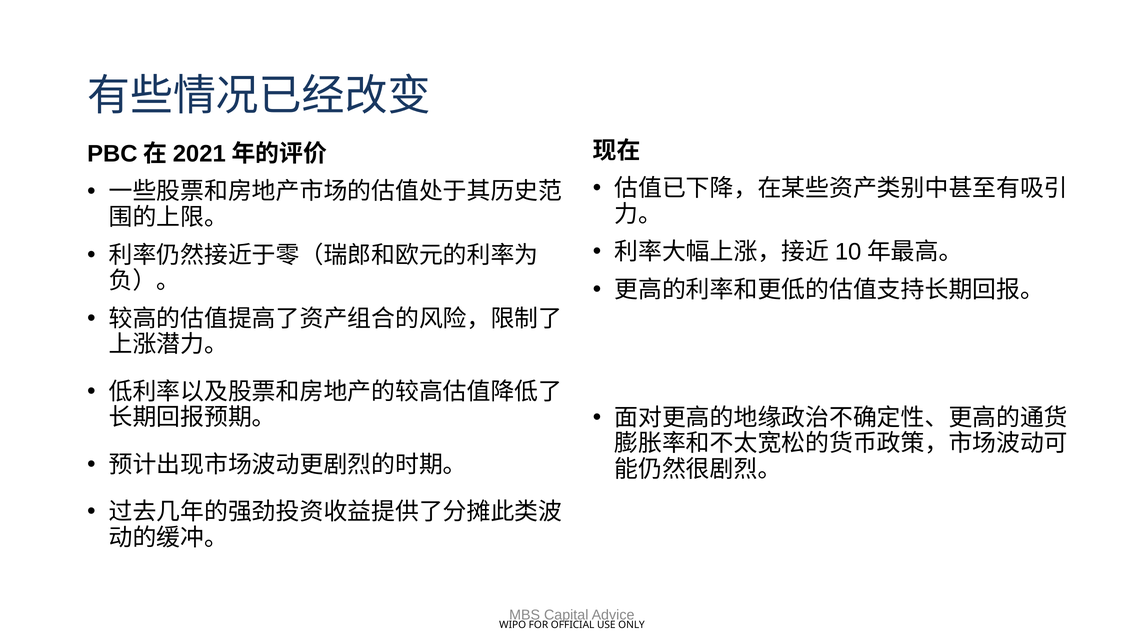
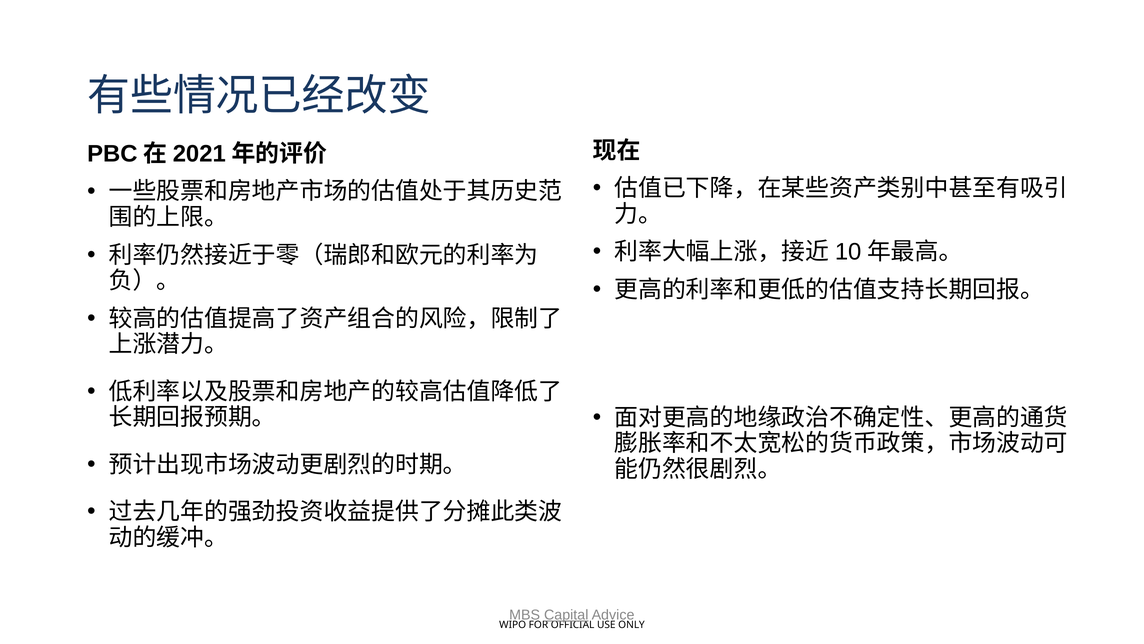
Capital underline: none -> present (566, 615)
